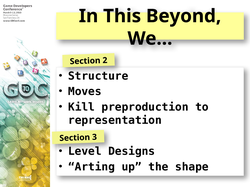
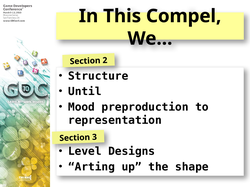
Beyond: Beyond -> Compel (184, 16)
Moves: Moves -> Until (85, 92)
Kill: Kill -> Mood (82, 107)
